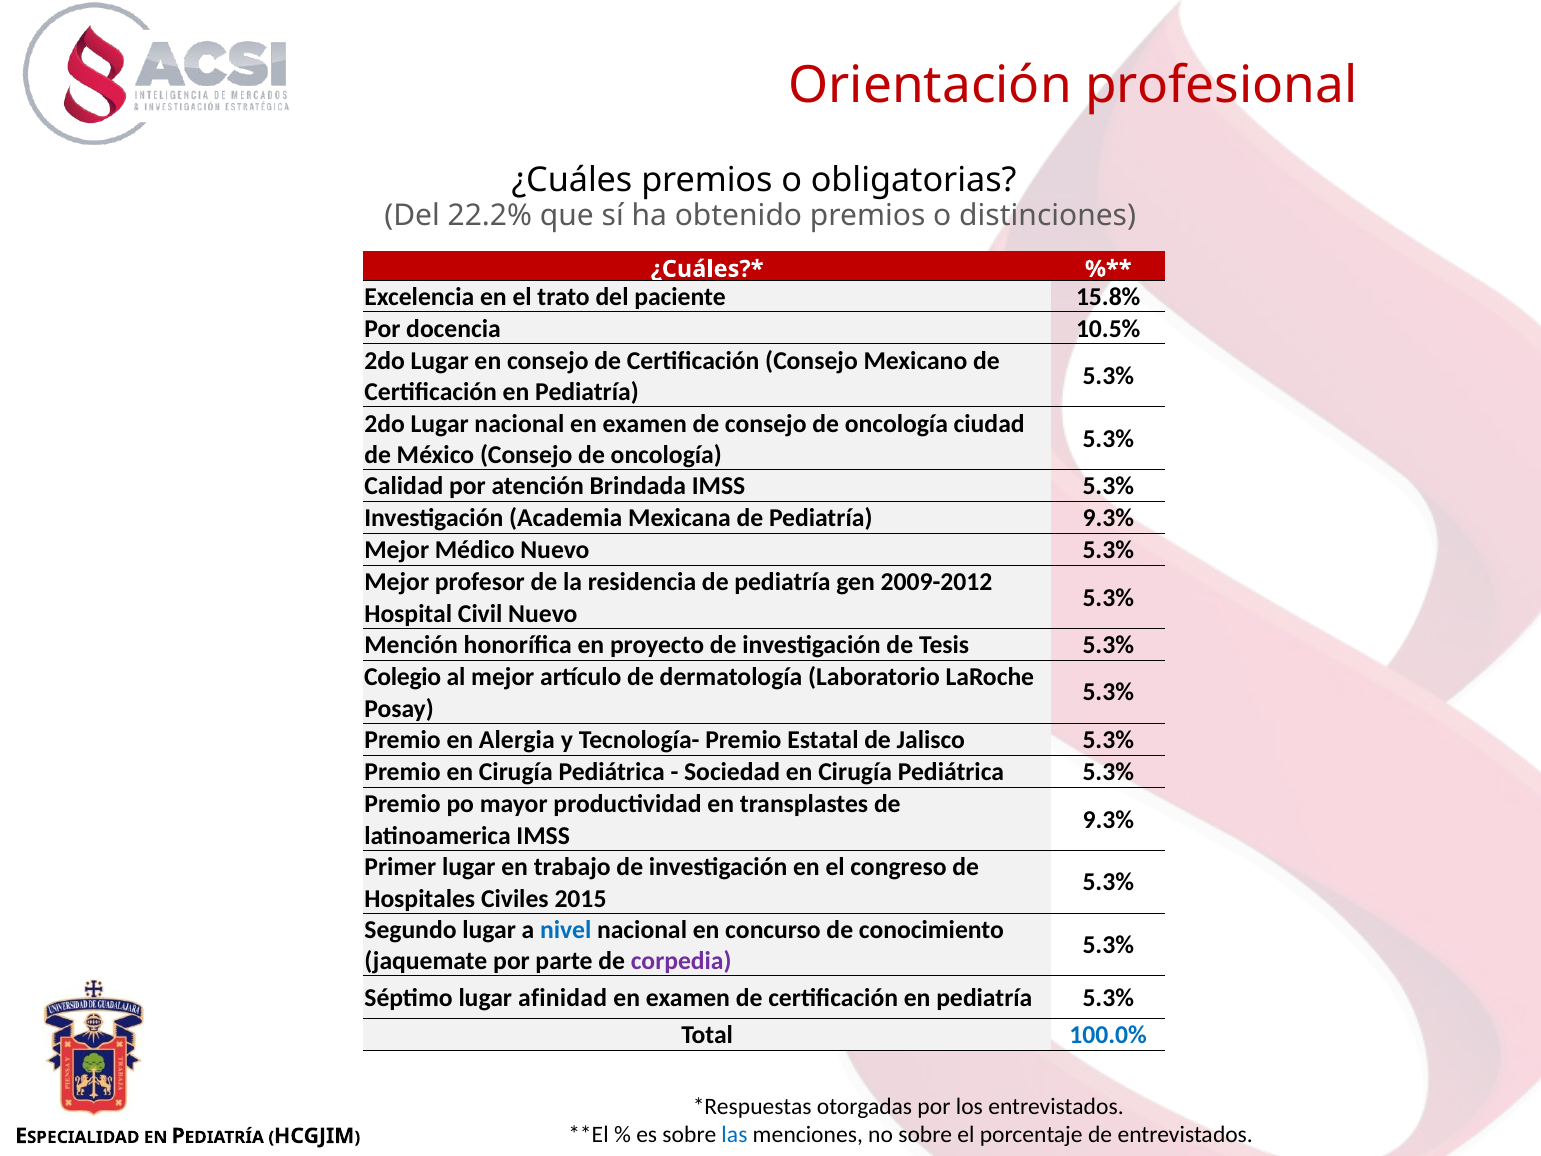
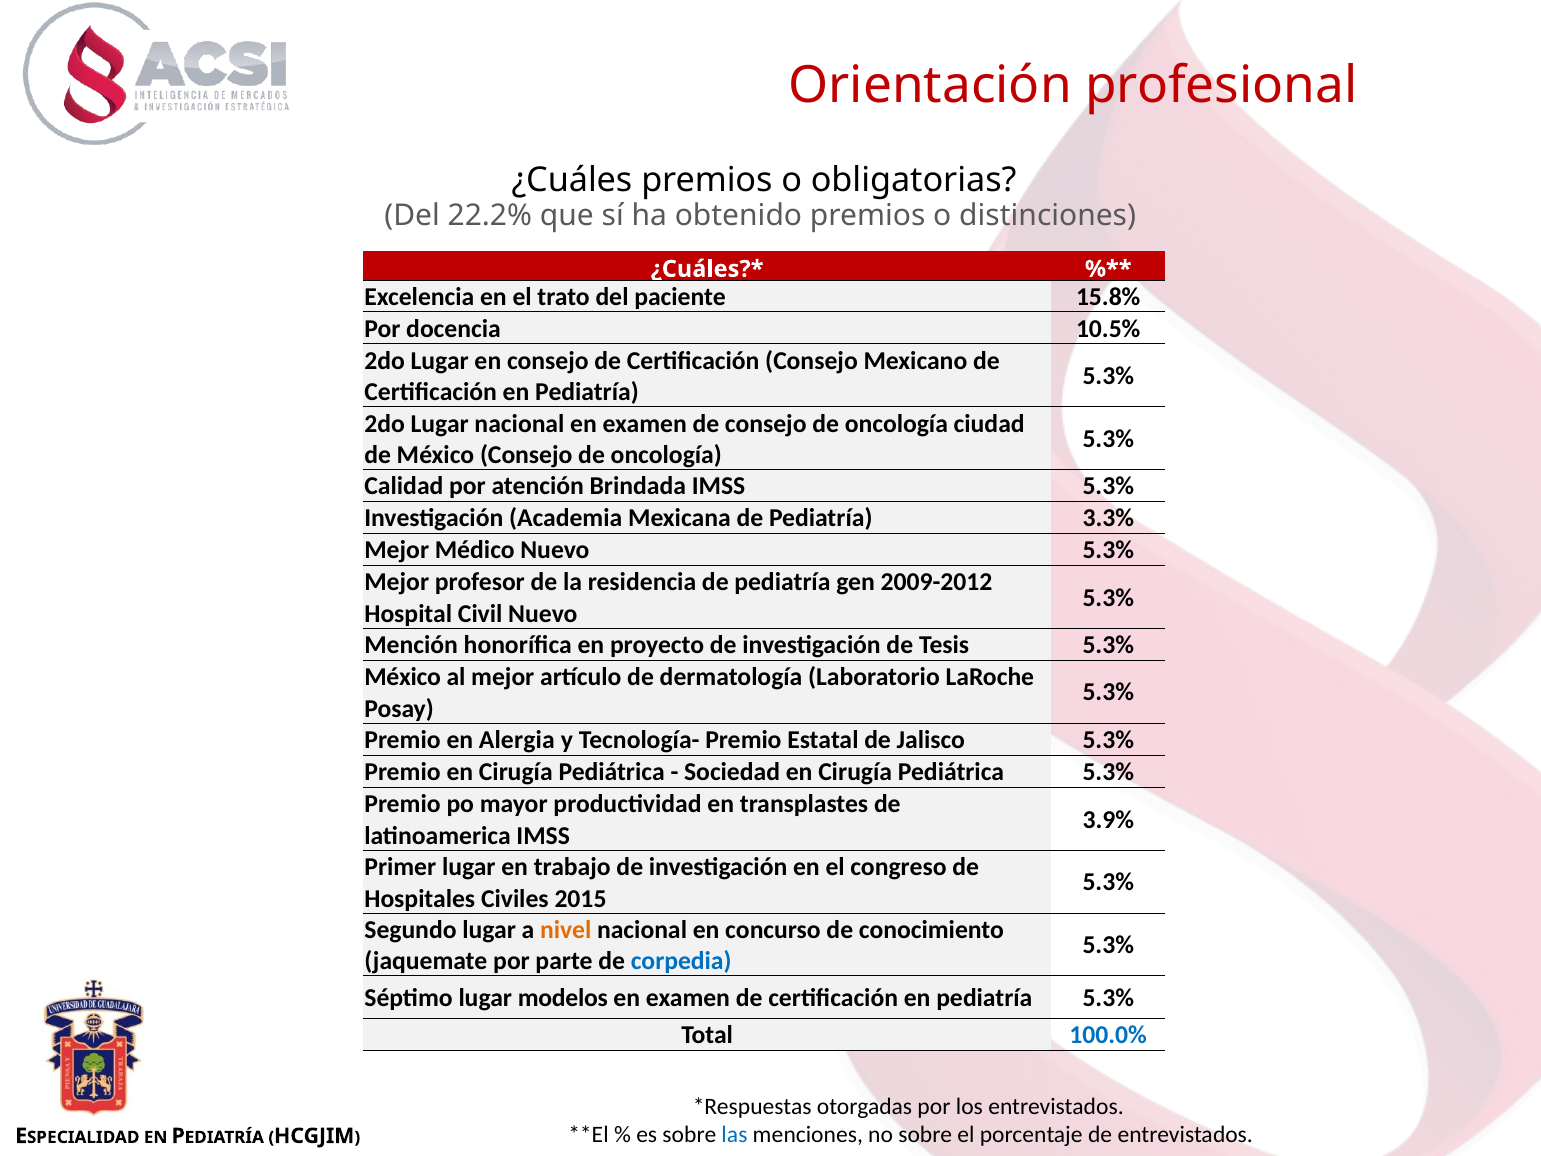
Pediatría 9.3%: 9.3% -> 3.3% (1108, 518)
Colegio: Colegio -> México (403, 677)
9.3%: 9.3% -> 3.9% (1108, 820)
nivel colour: blue -> orange (566, 930)
corpedia colour: purple -> blue (681, 961)
afinidad: afinidad -> modelos (563, 998)
